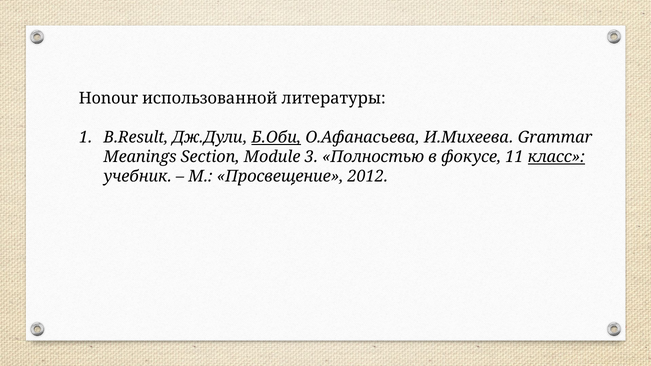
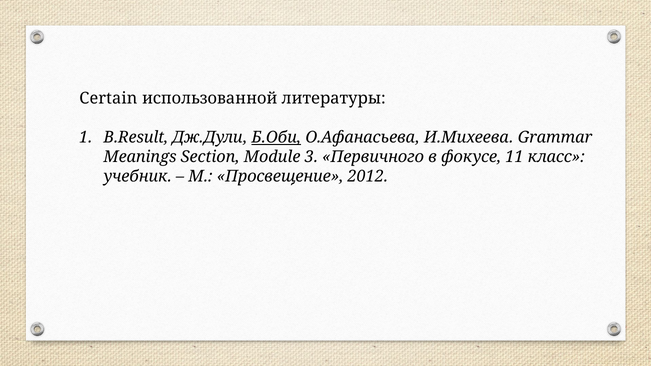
Honour: Honour -> Certain (108, 98)
Полностью: Полностью -> Первичного (373, 157)
класс underline: present -> none (556, 157)
